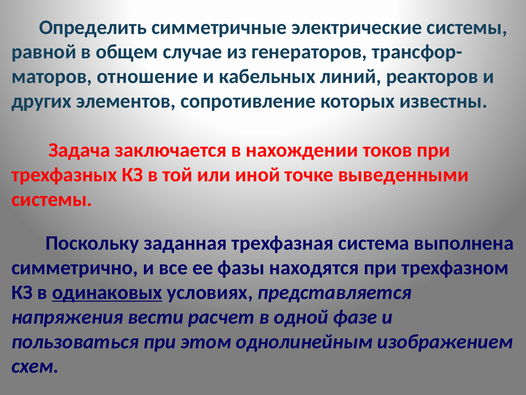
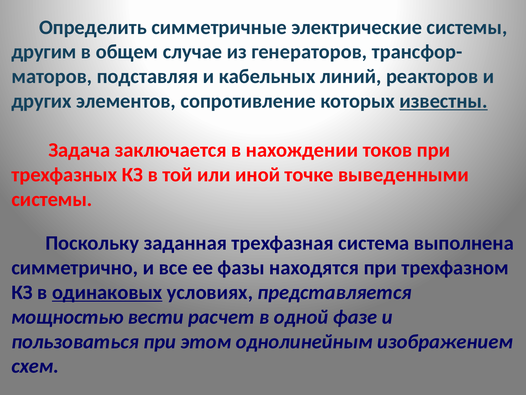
равной: равной -> другим (44, 52)
отношение: отношение -> подставляя (148, 76)
известны underline: none -> present (444, 101)
напряжения: напряжения -> мощностью (67, 317)
